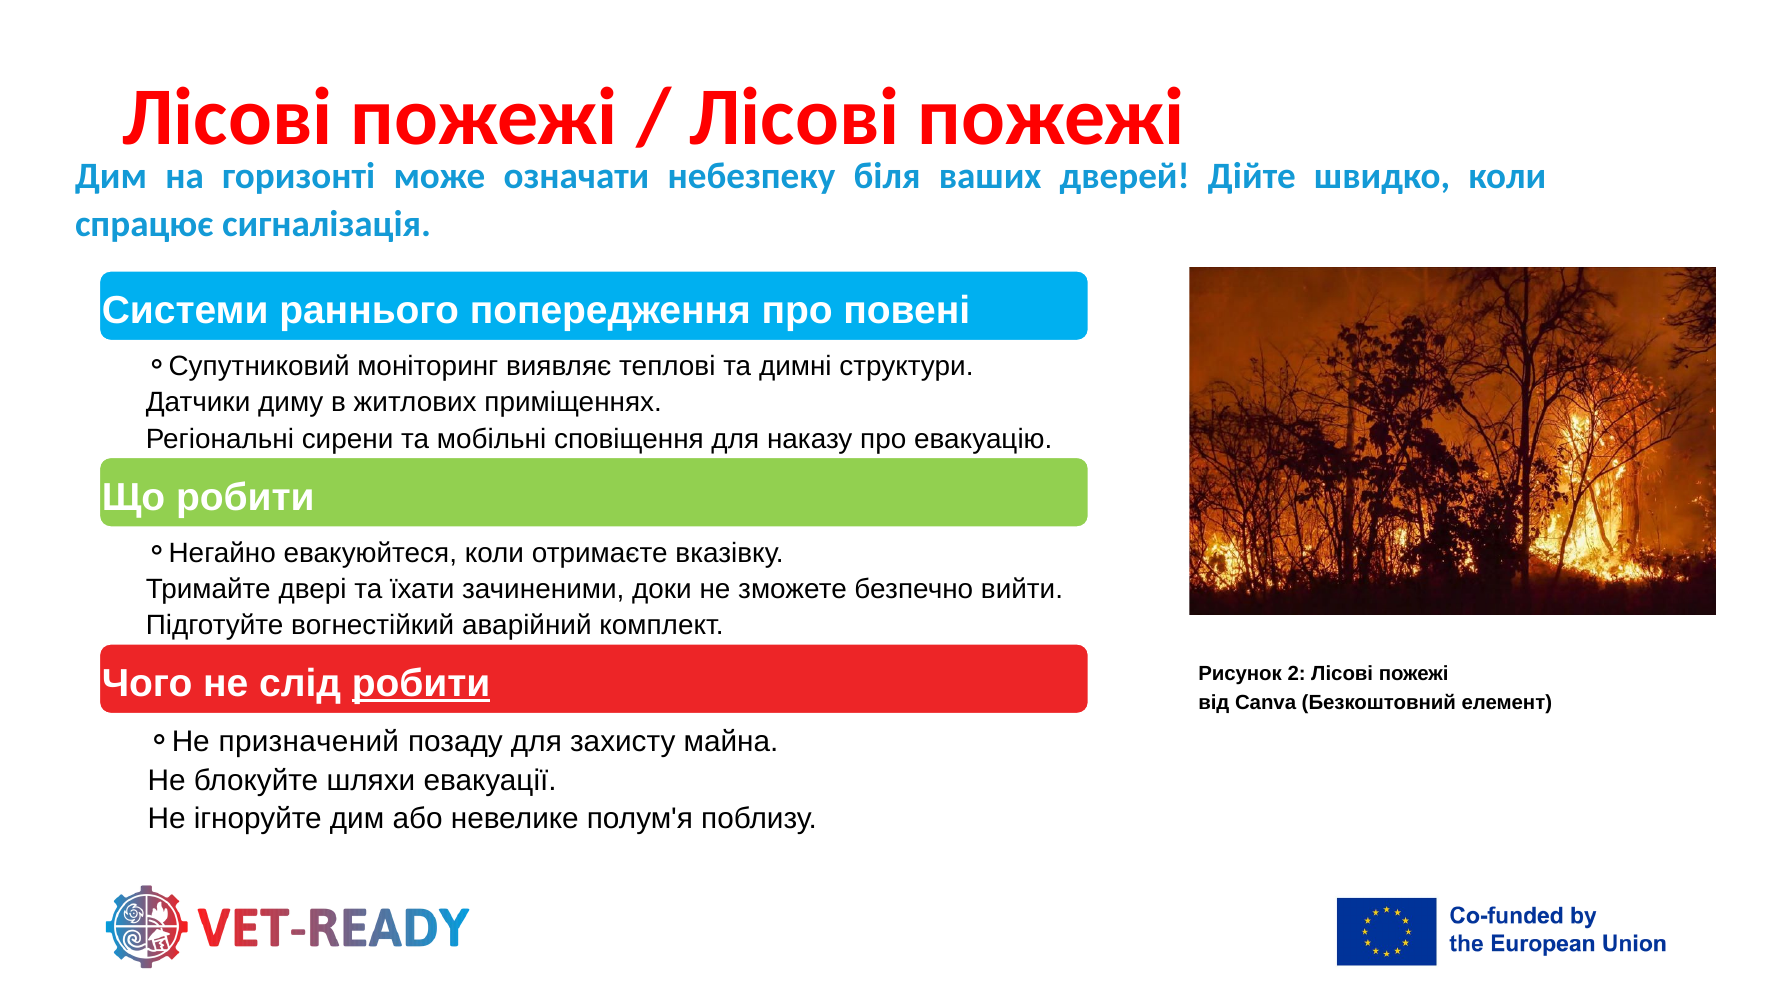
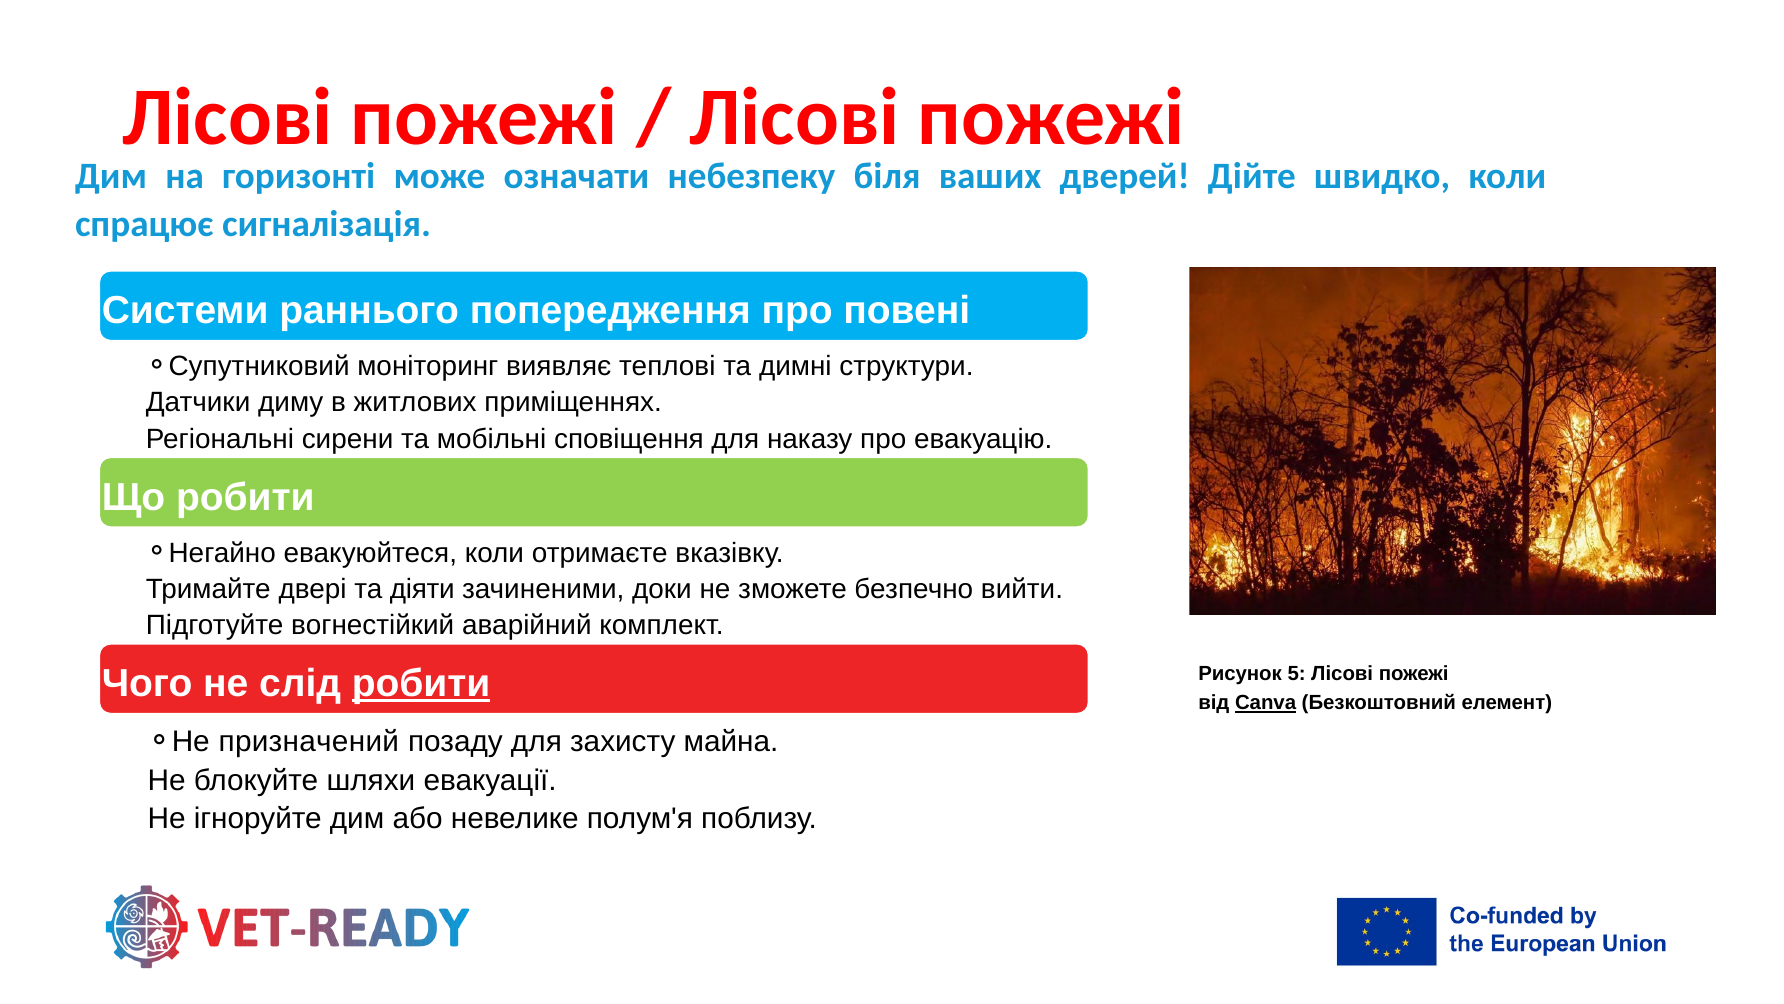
їхати: їхати -> діяти (422, 589)
2: 2 -> 5 (1297, 673)
Canva underline: none -> present (1266, 703)
